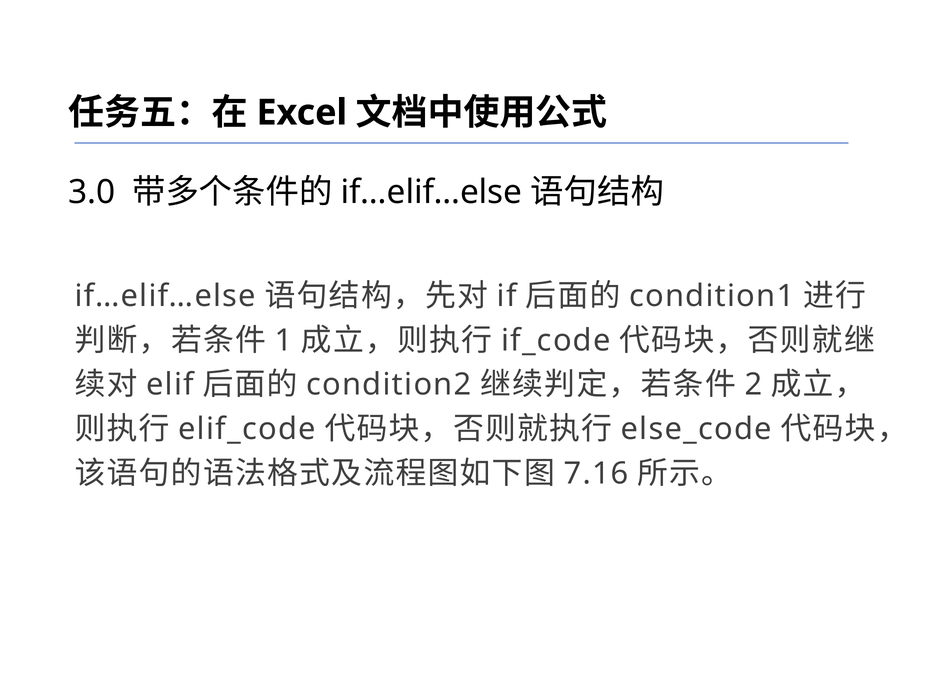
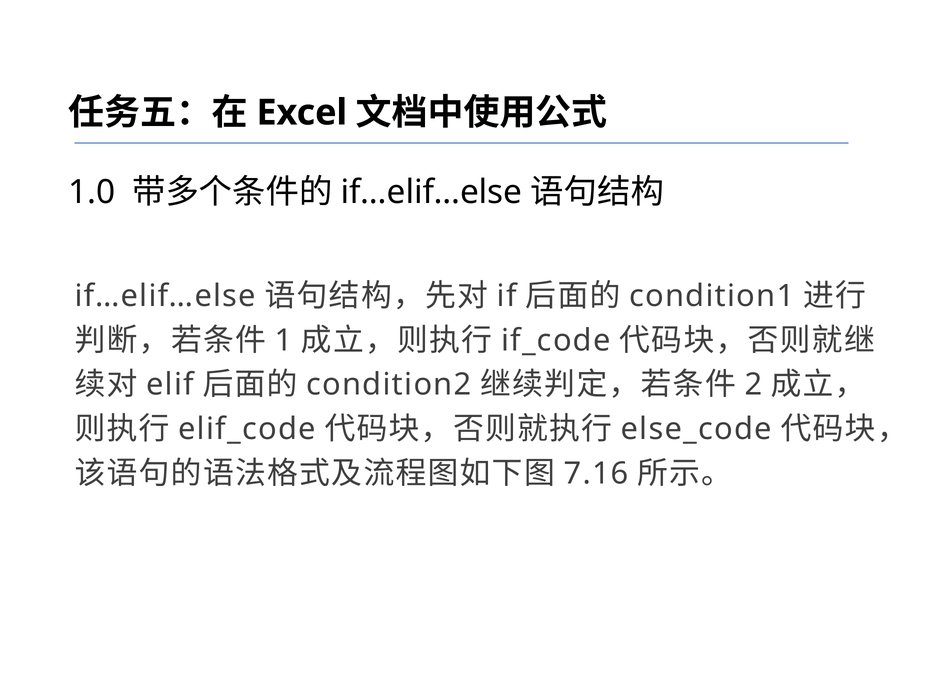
3.0: 3.0 -> 1.0 (92, 192)
